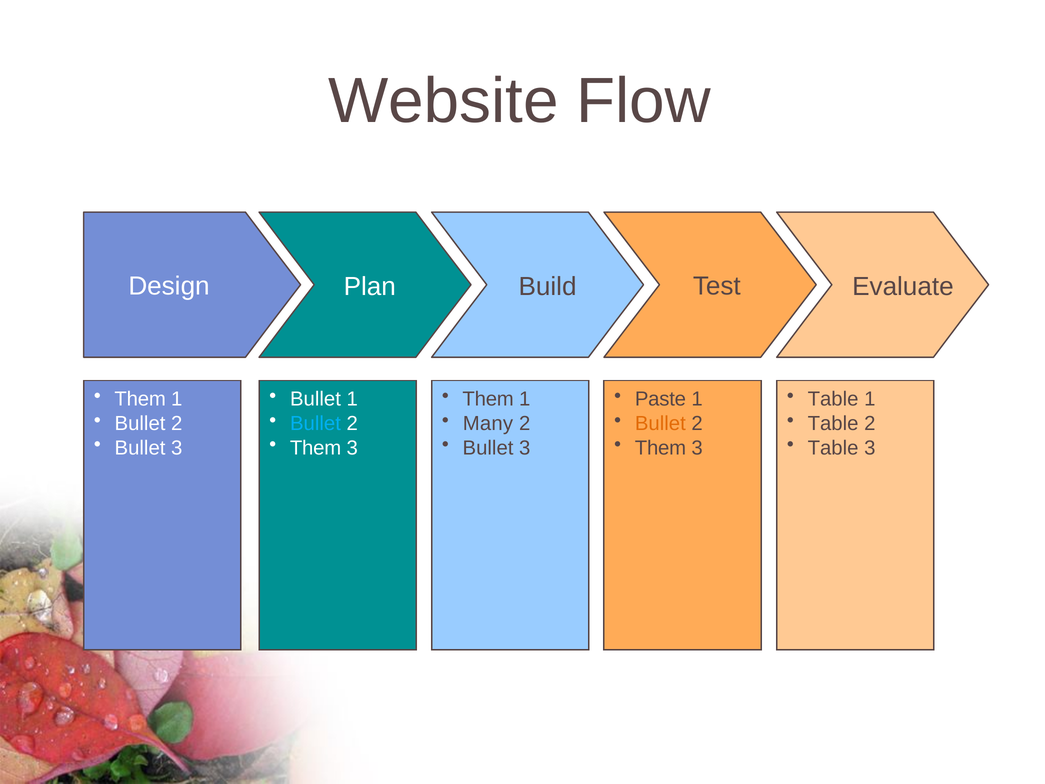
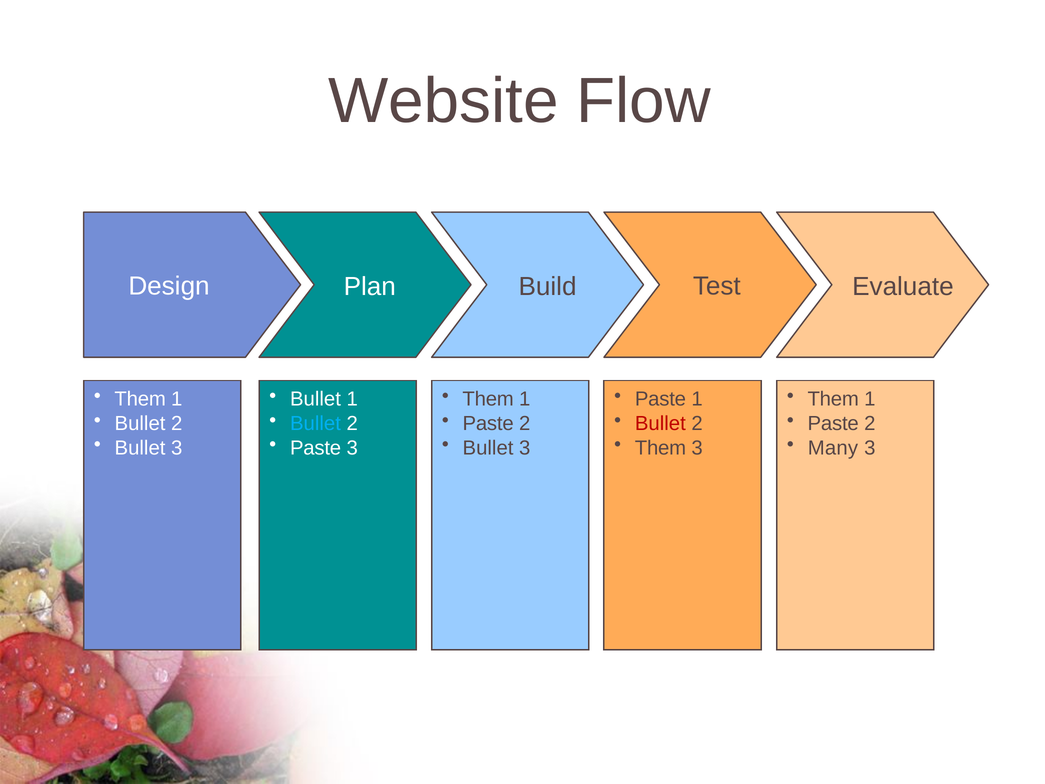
Table: Table -> Them (833, 399)
Many: Many -> Paste (488, 424)
Bullet colour: orange -> red (660, 424)
Table: Table -> Paste (833, 424)
Them: Them -> Paste (316, 448)
Table: Table -> Many (833, 448)
